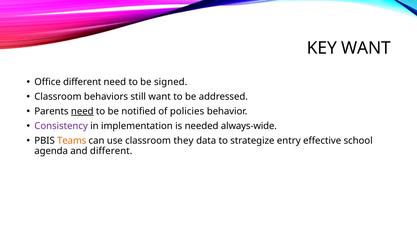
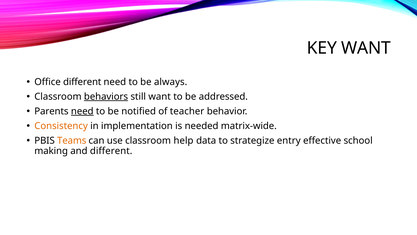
signed: signed -> always (171, 82)
behaviors underline: none -> present (106, 96)
policies: policies -> teacher (187, 111)
Consistency colour: purple -> orange (61, 126)
always-wide: always-wide -> matrix-wide (249, 126)
they: they -> help (183, 140)
agenda: agenda -> making (51, 151)
